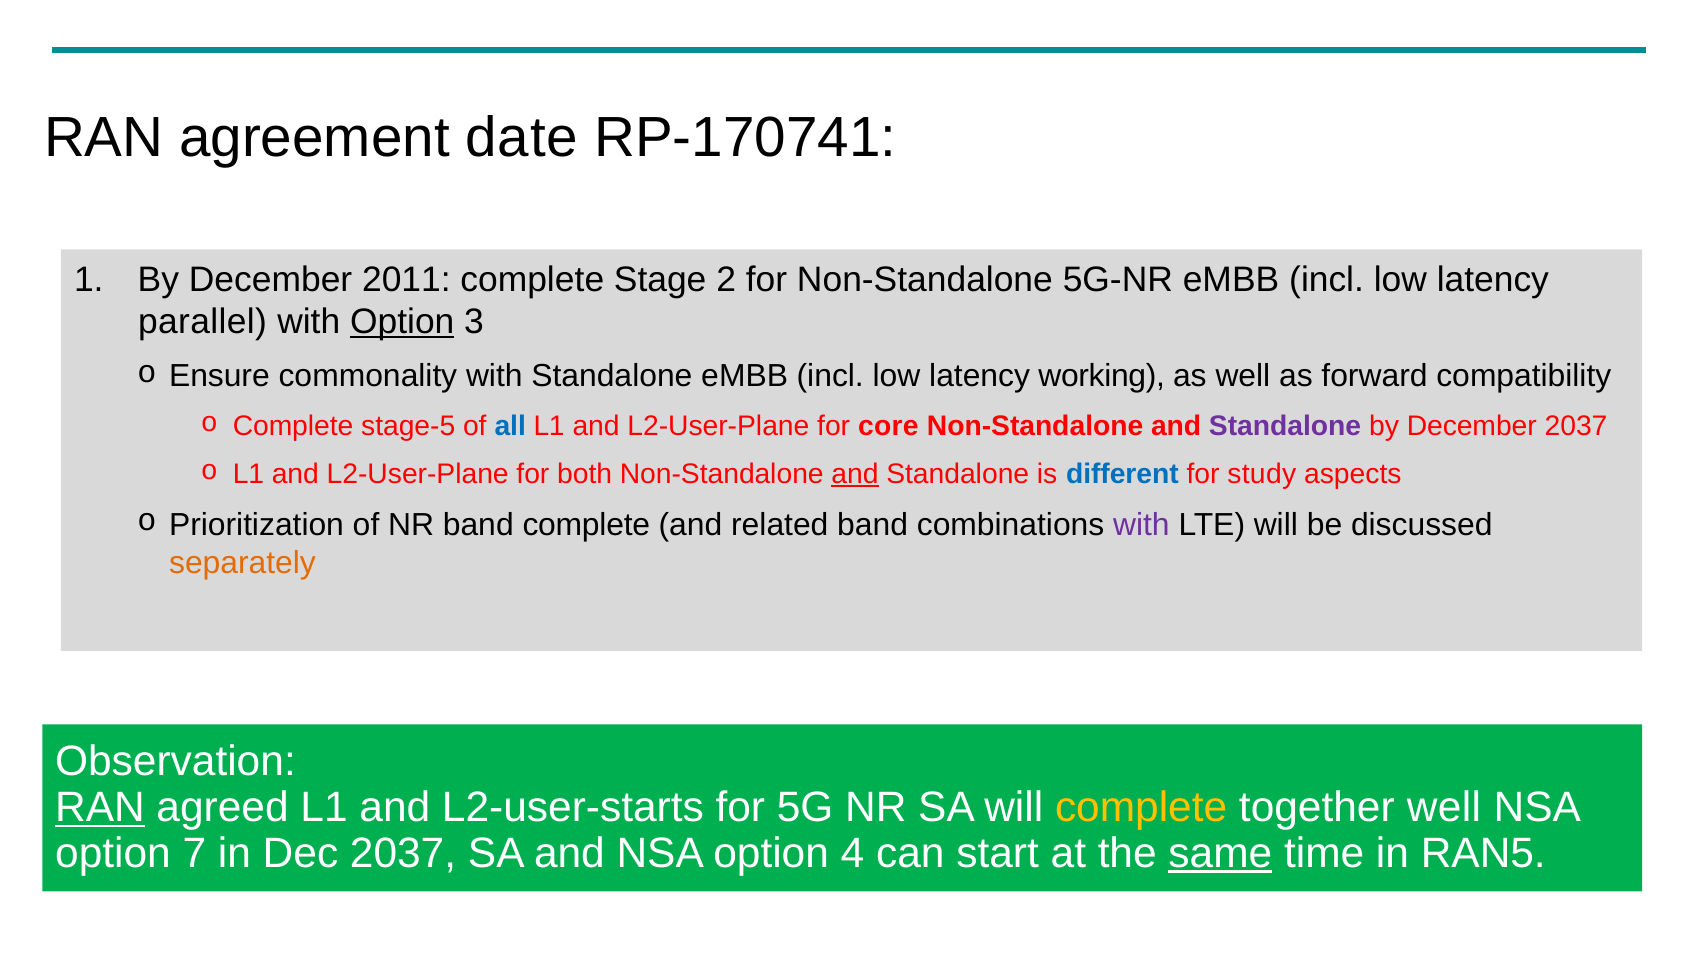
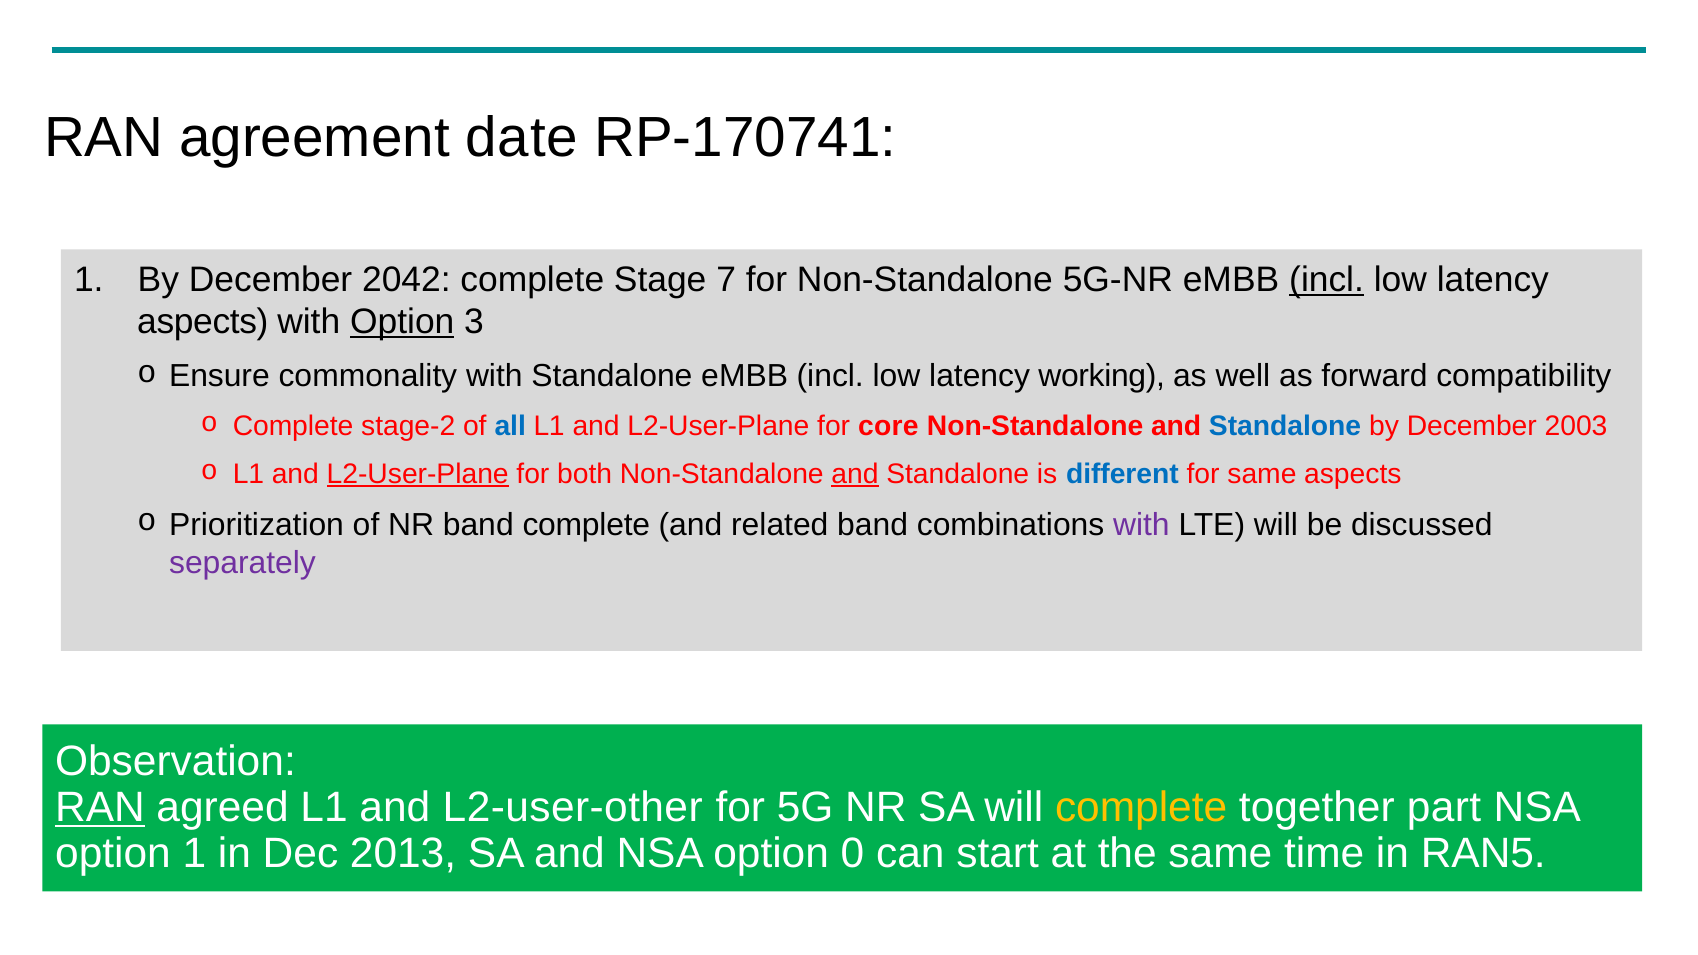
2011: 2011 -> 2042 (406, 279)
2: 2 -> 7 (726, 279)
incl underline: none -> present (1327, 279)
parallel: parallel -> aspects (203, 322)
stage-5: stage-5 -> stage-2 (408, 426)
Standalone colour: purple -> blue (1285, 426)
December 2037: 2037 -> 2003 (1576, 426)
L2-User-Plane underline: none -> present (418, 474)
for study: study -> same (1262, 474)
separately colour: orange -> purple (243, 563)
L2-user-starts: L2-user-starts -> L2-user-other (573, 808)
together well: well -> part (1444, 808)
option 7: 7 -> 1 (194, 854)
Dec 2037: 2037 -> 2013 (403, 854)
4: 4 -> 0 (852, 854)
same underline: present -> none (1220, 854)
